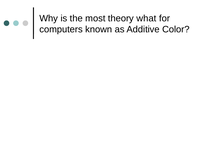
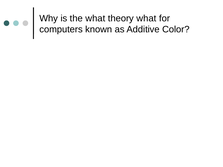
the most: most -> what (95, 18)
